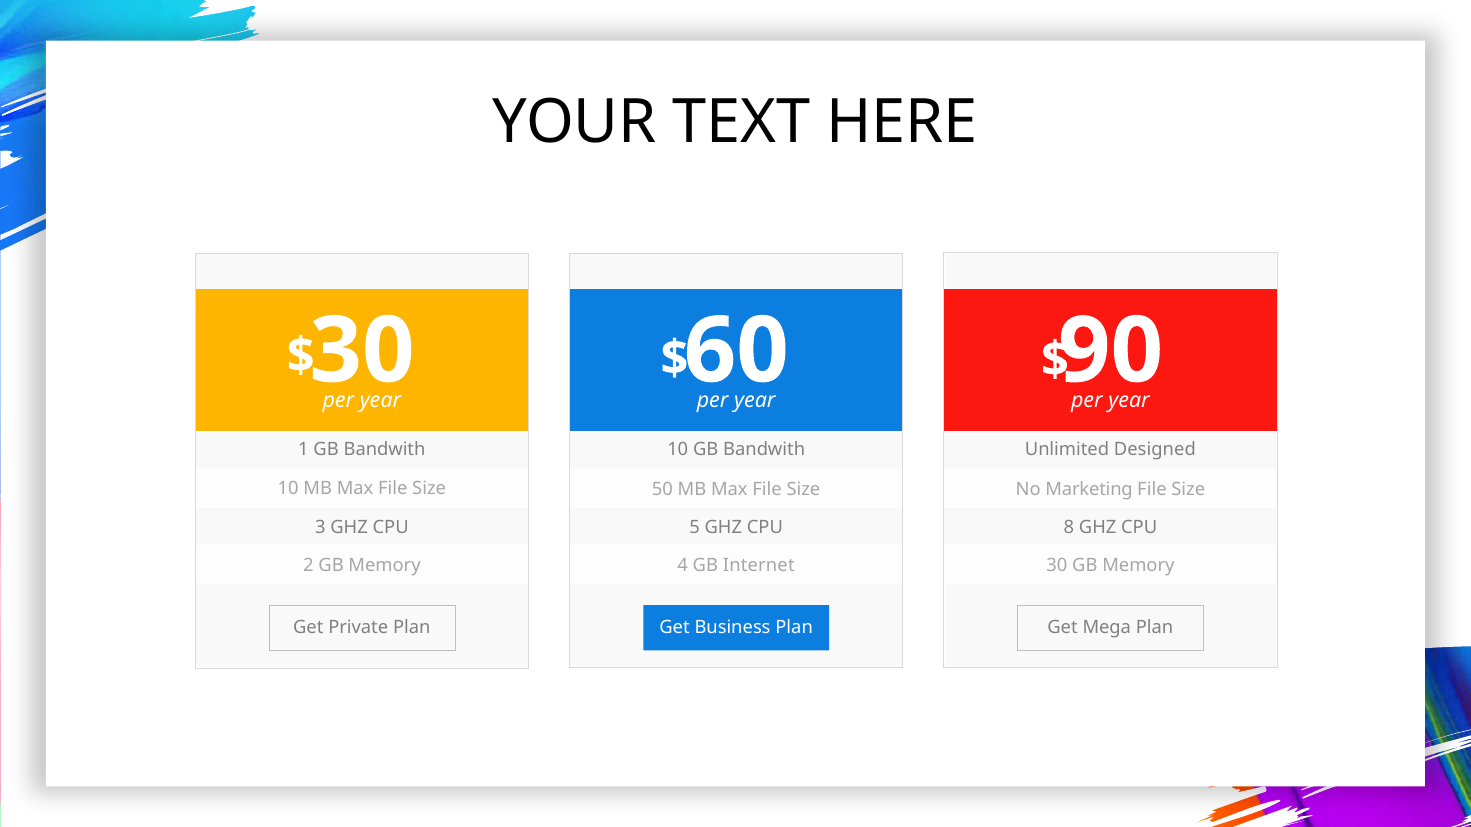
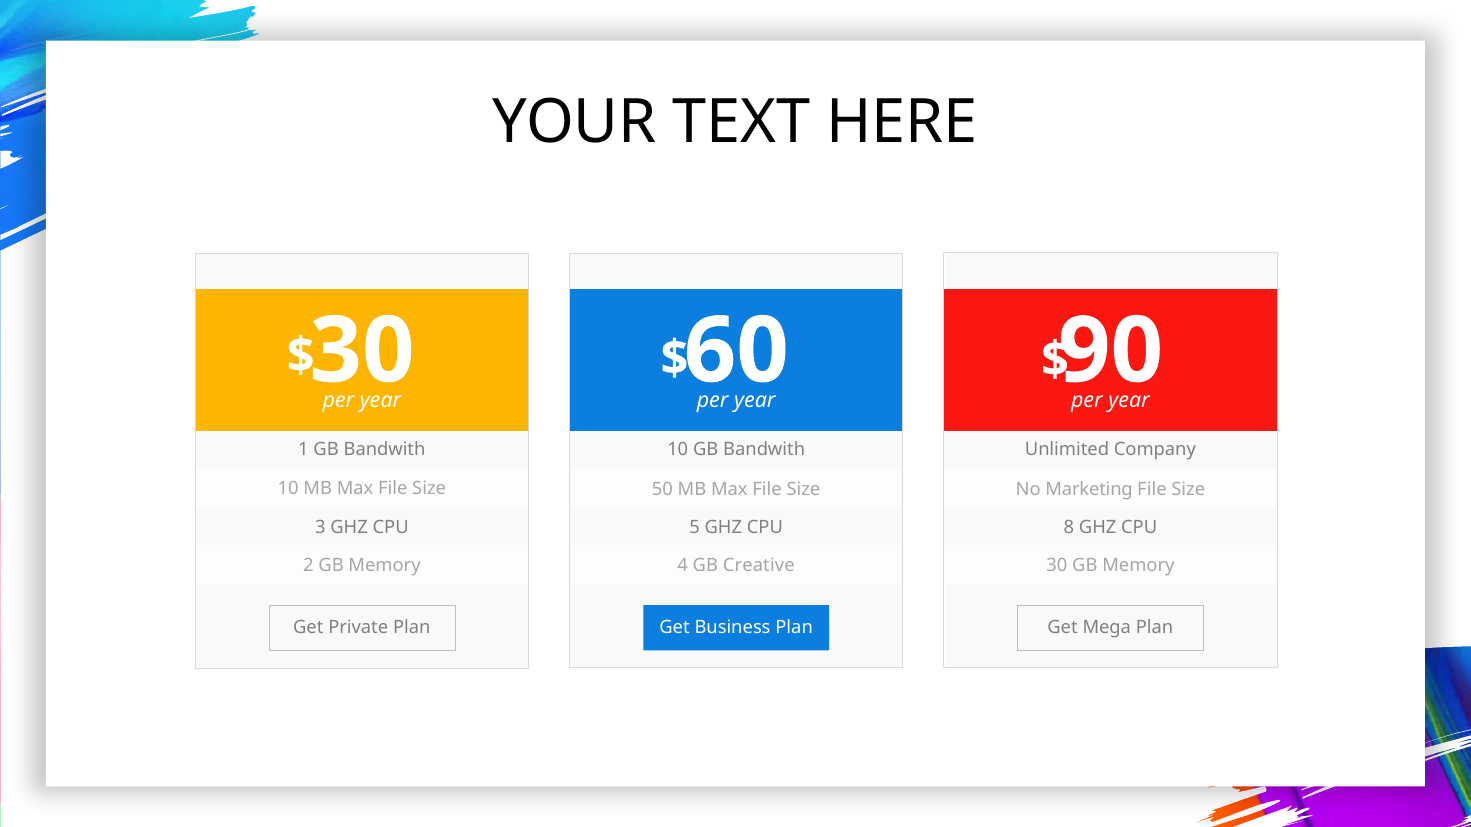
Designed: Designed -> Company (1155, 449)
Internet: Internet -> Creative (759, 565)
